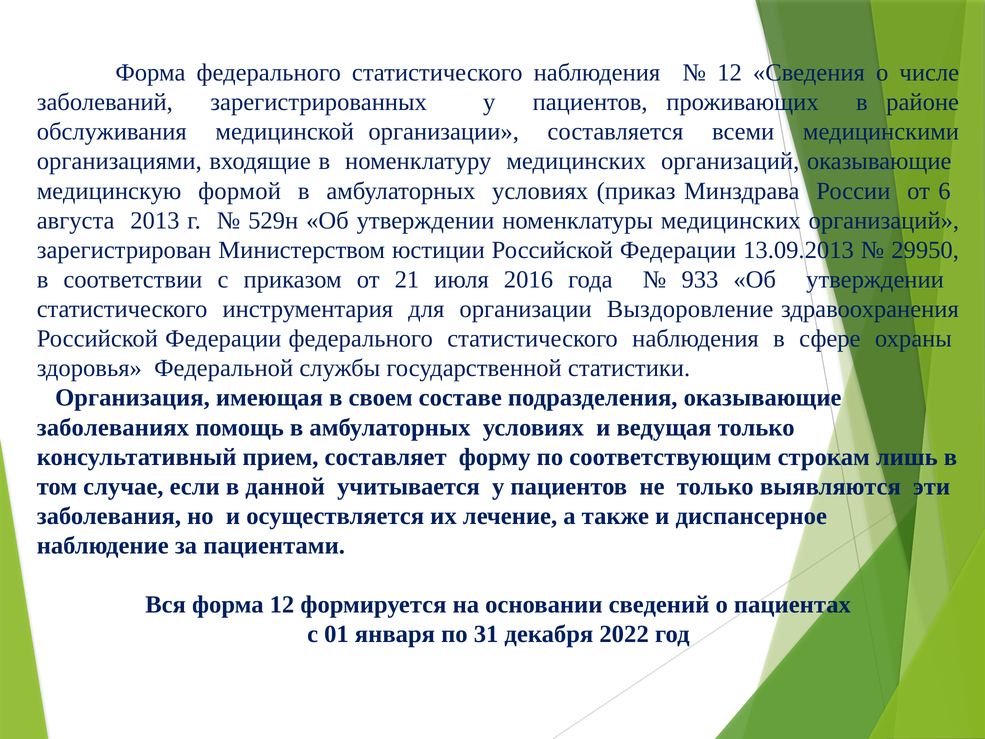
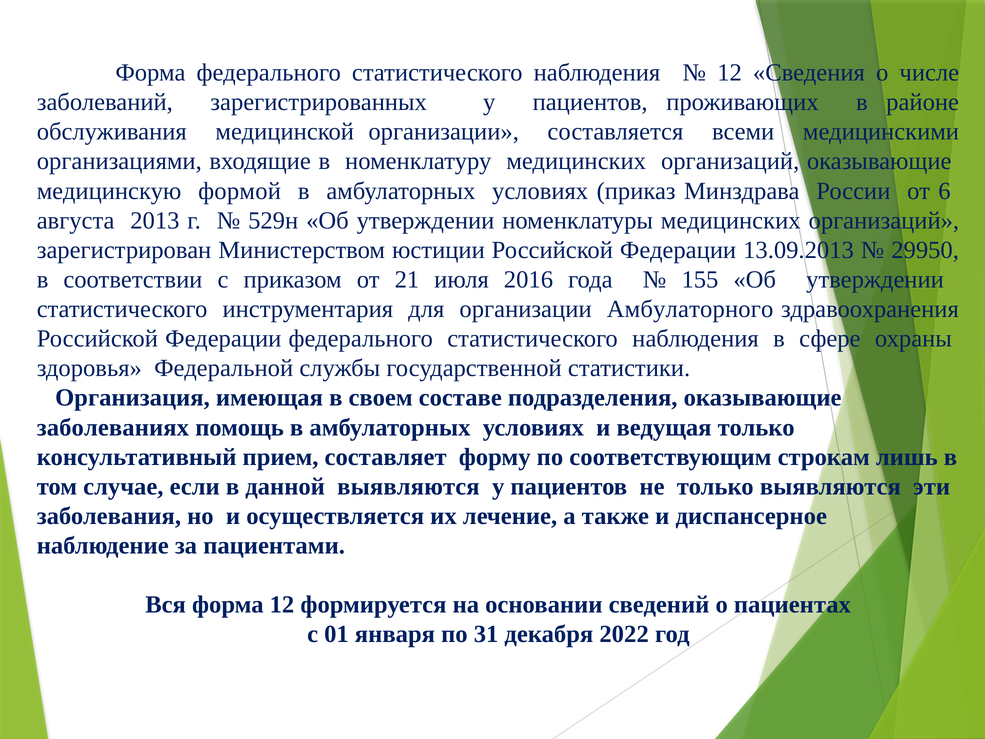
933: 933 -> 155 (700, 280)
Выздоровление: Выздоровление -> Амбулаторного (690, 309)
данной учитывается: учитывается -> выявляются (408, 486)
